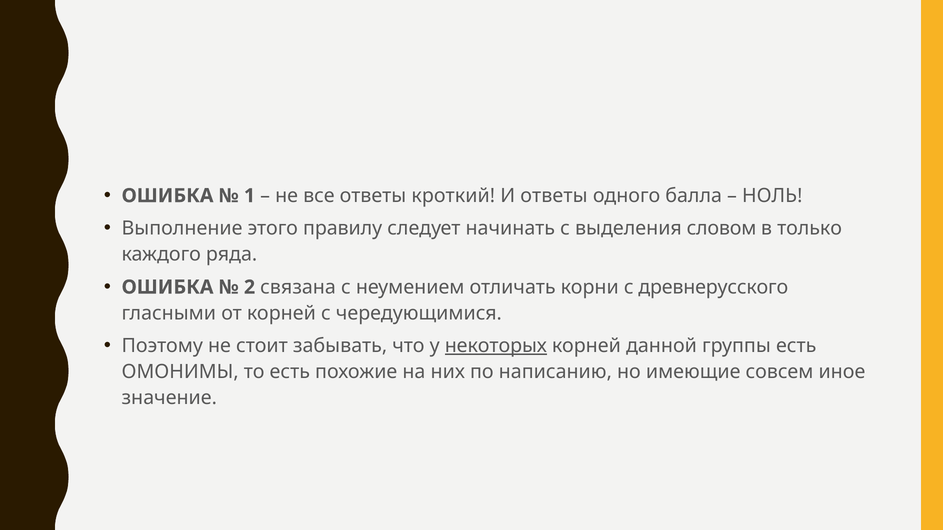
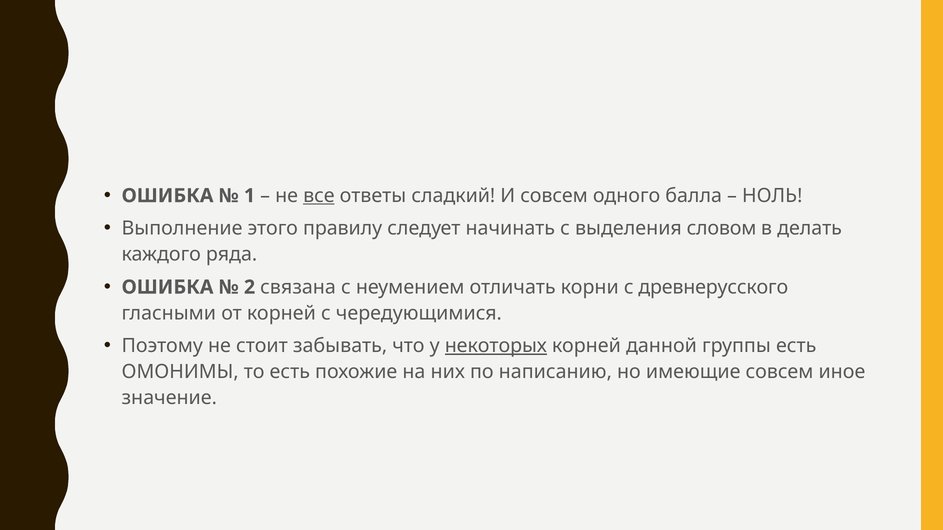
все underline: none -> present (319, 196)
кроткий: кроткий -> сладкий (453, 196)
И ответы: ответы -> совсем (554, 196)
только: только -> делать (810, 229)
